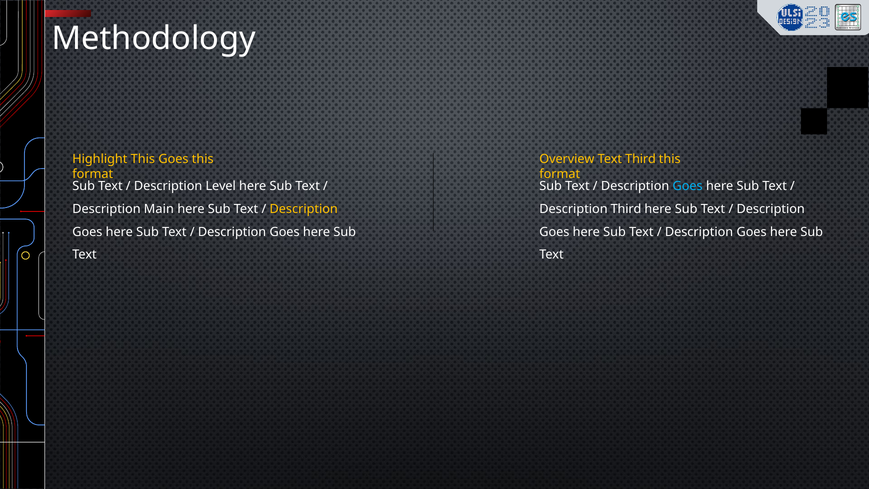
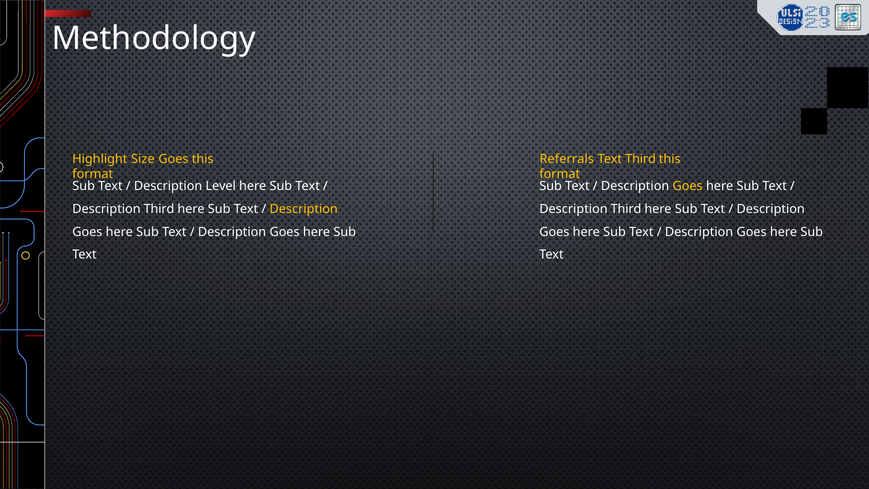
Highlight This: This -> Size (143, 159)
Overview: Overview -> Referrals (567, 159)
Goes colour: light blue -> yellow (688, 186)
Main: Main -> Third (159, 209)
